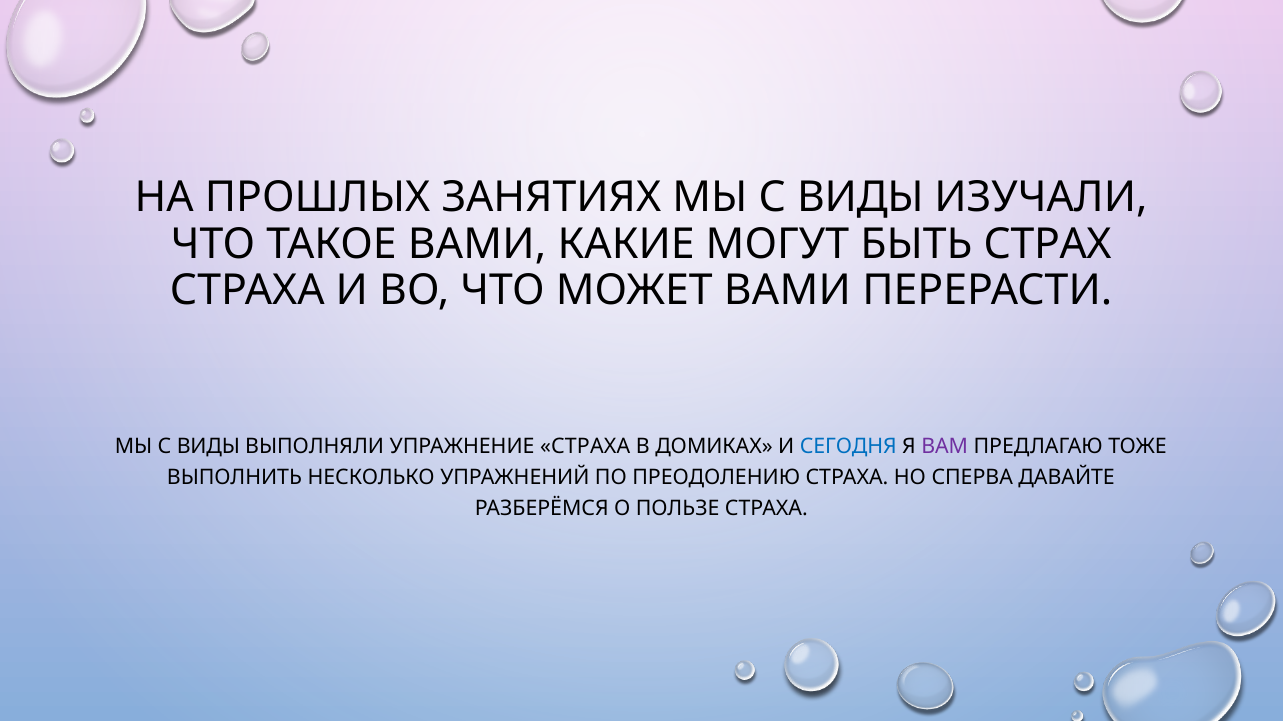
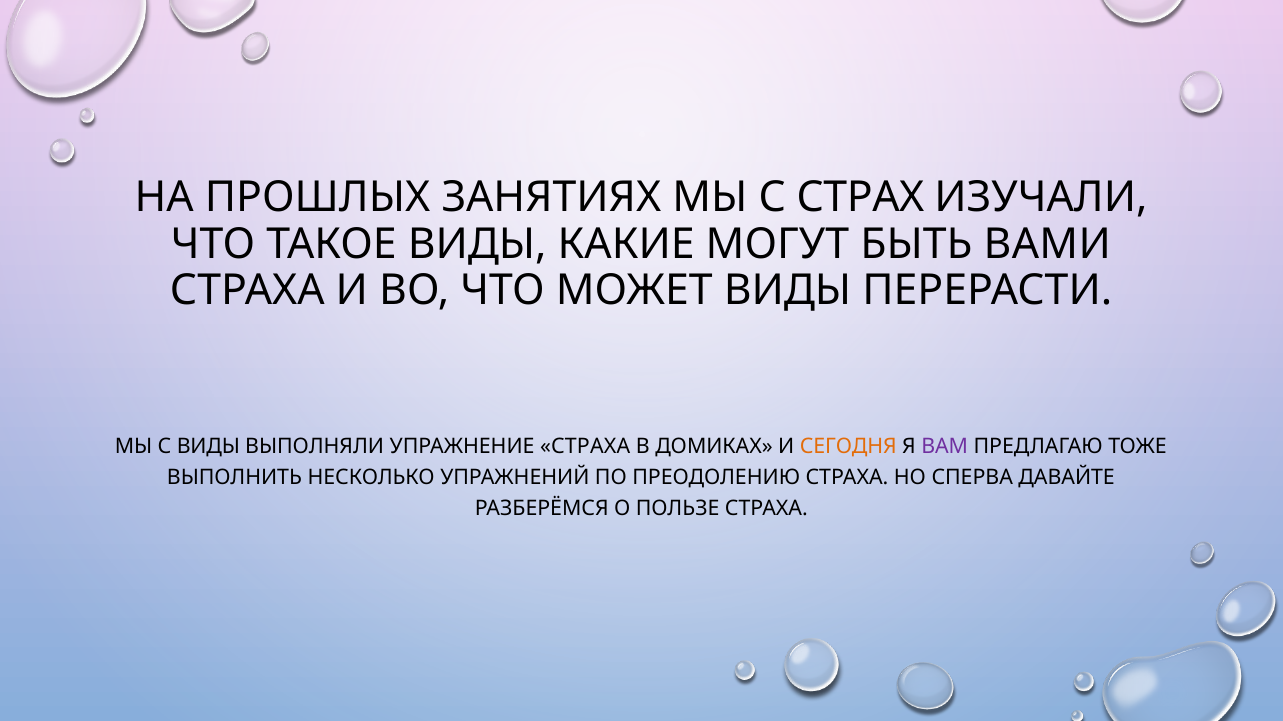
ЗАНЯТИЯХ МЫ С ВИДЫ: ВИДЫ -> СТРАХ (860, 198)
ТАКОЕ ВАМИ: ВАМИ -> ВИДЫ (477, 244)
СТРАХ: СТРАХ -> ВАМИ (1047, 244)
МОЖЕТ ВАМИ: ВАМИ -> ВИДЫ (788, 290)
СЕГОДНЯ colour: blue -> orange (848, 447)
